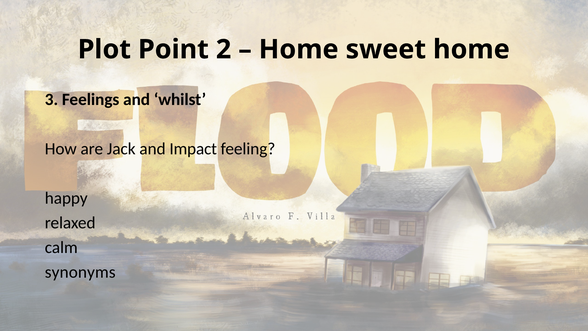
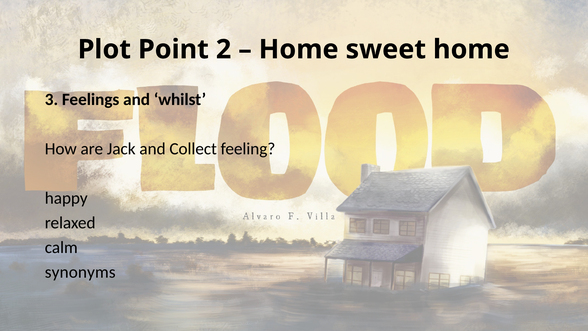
Impact: Impact -> Collect (193, 149)
